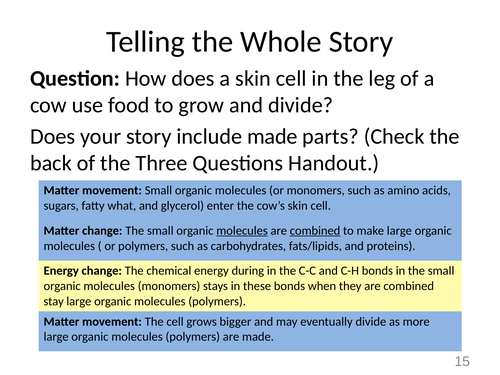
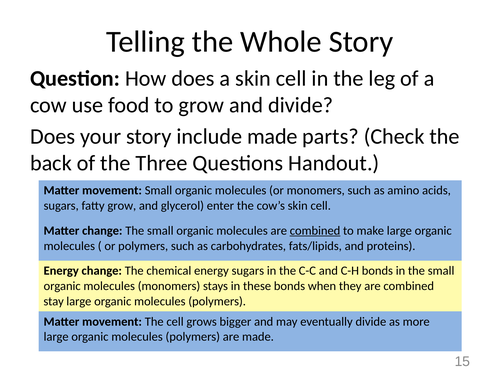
fatty what: what -> grow (122, 206)
molecules underline: present -> none (242, 231)
energy during: during -> sugars (248, 271)
